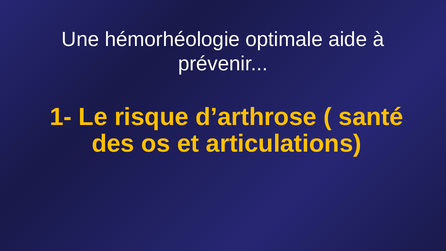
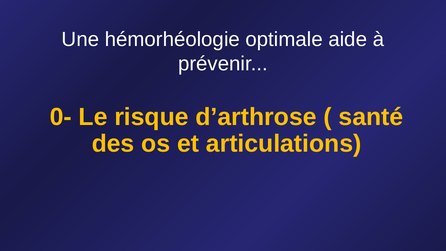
1-: 1- -> 0- (61, 117)
